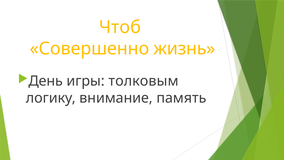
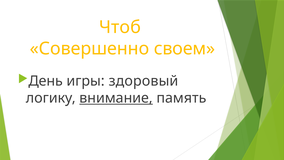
жизнь: жизнь -> своем (184, 48)
толковым: толковым -> здоровый (144, 81)
внимание underline: none -> present (116, 98)
